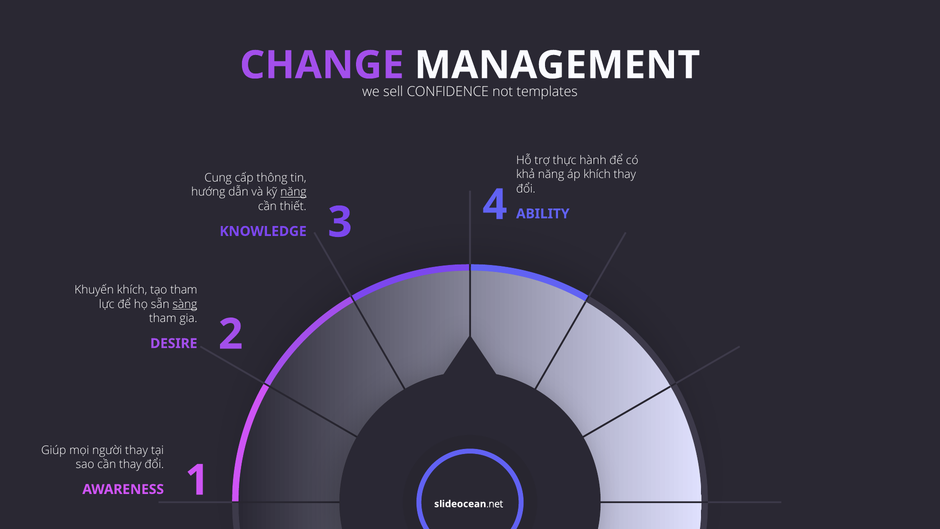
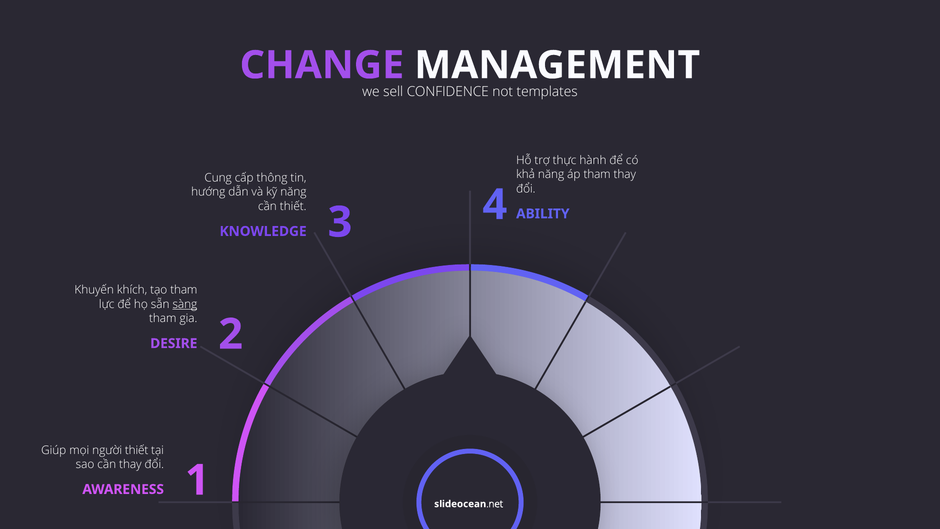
áp khích: khích -> tham (597, 174)
năng underline: present -> none (293, 192)
người thay: thay -> thiết (137, 450)
